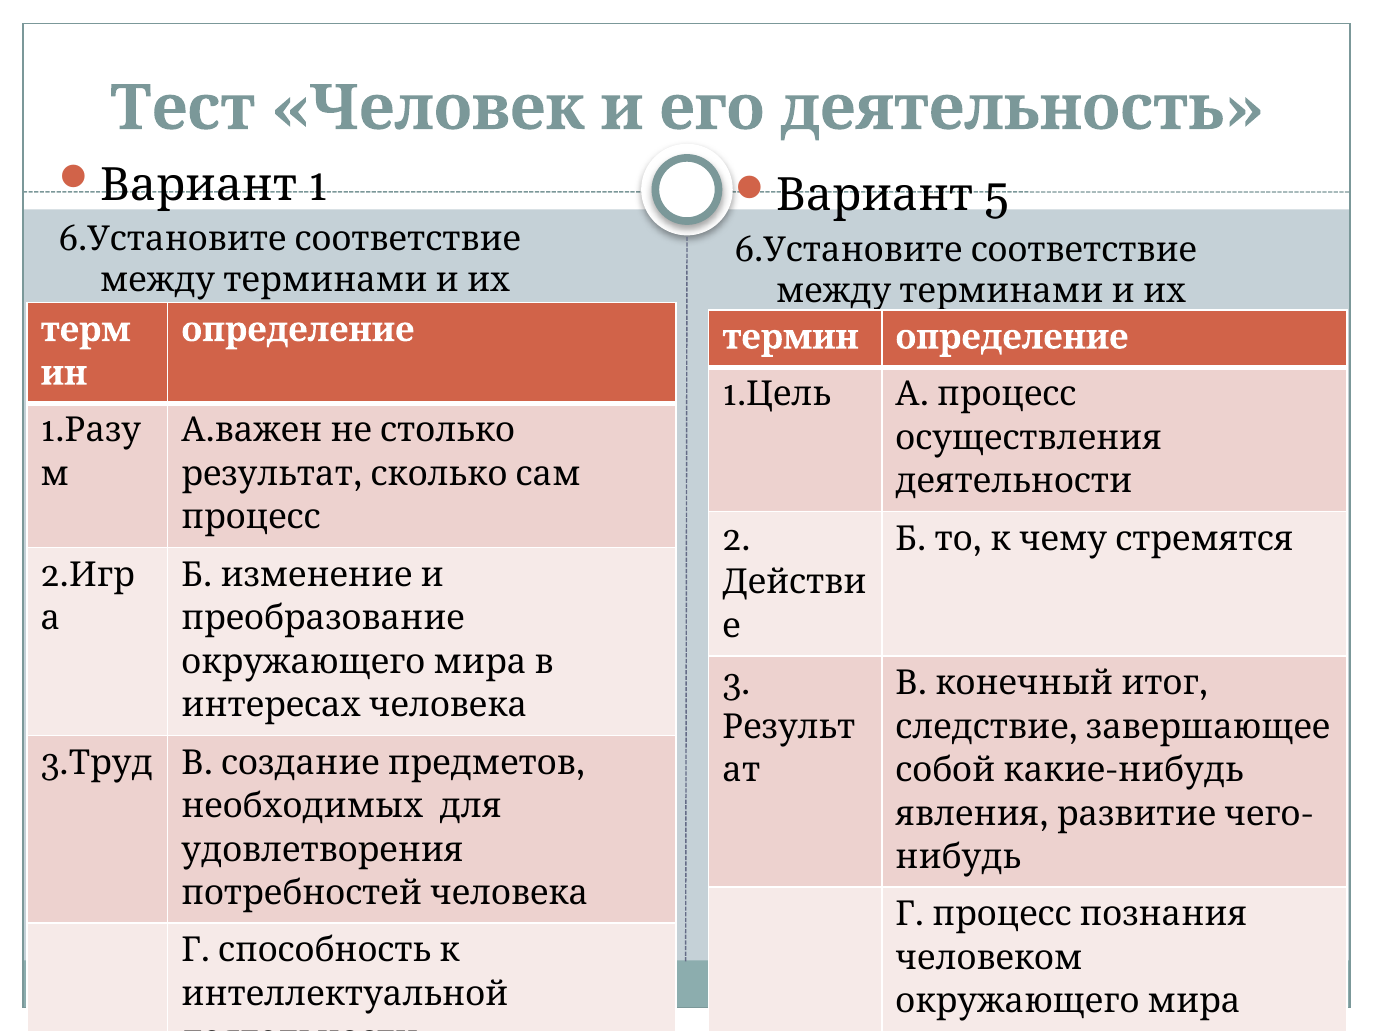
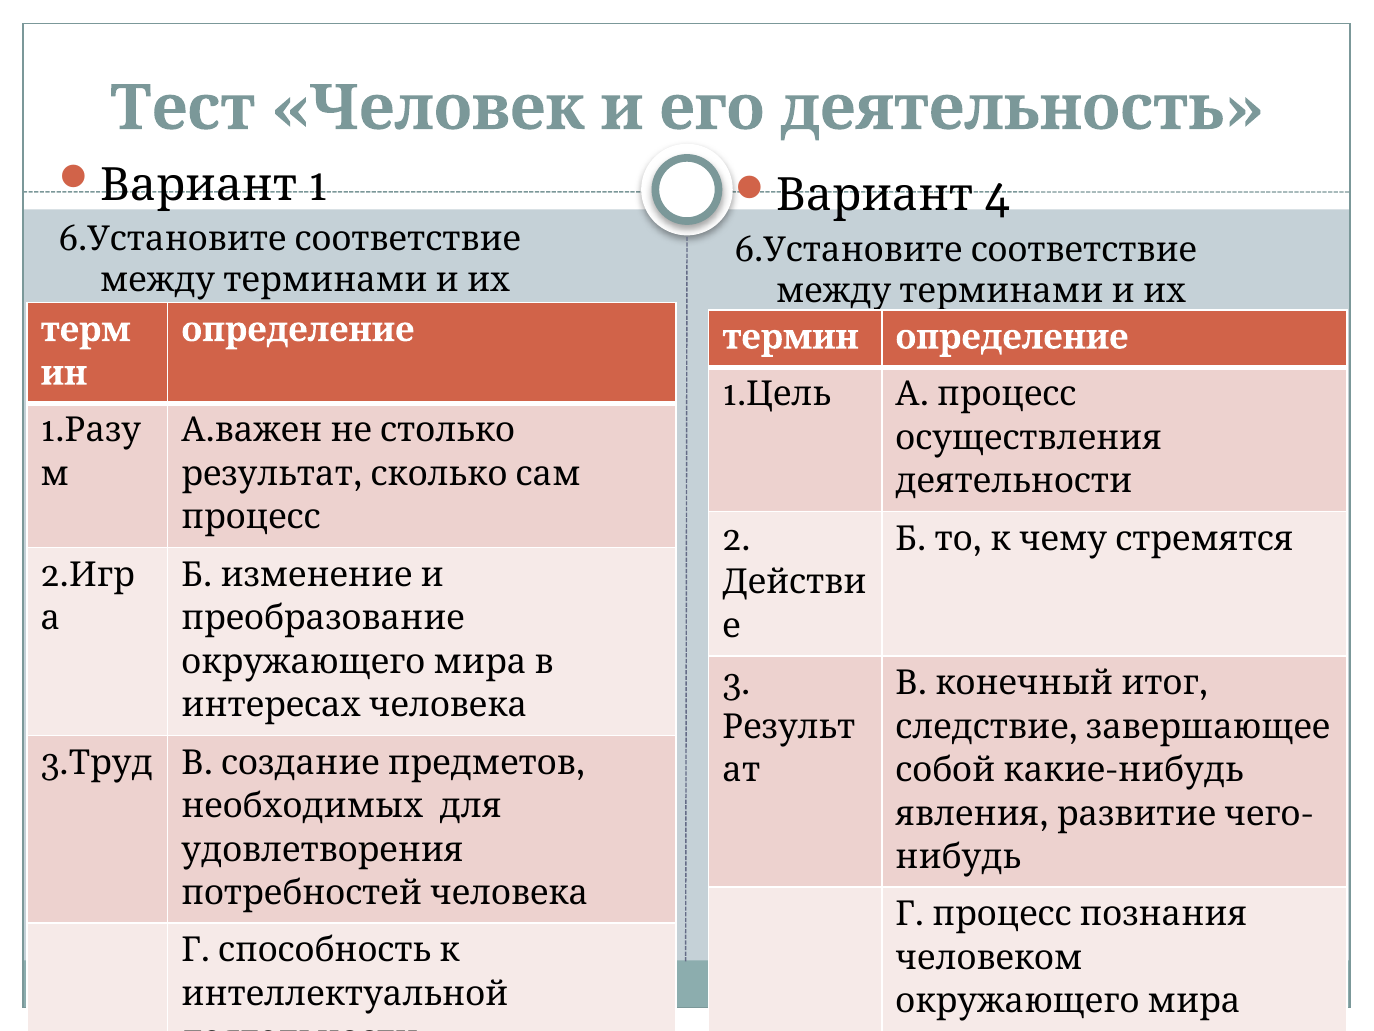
5: 5 -> 4 (997, 196)
